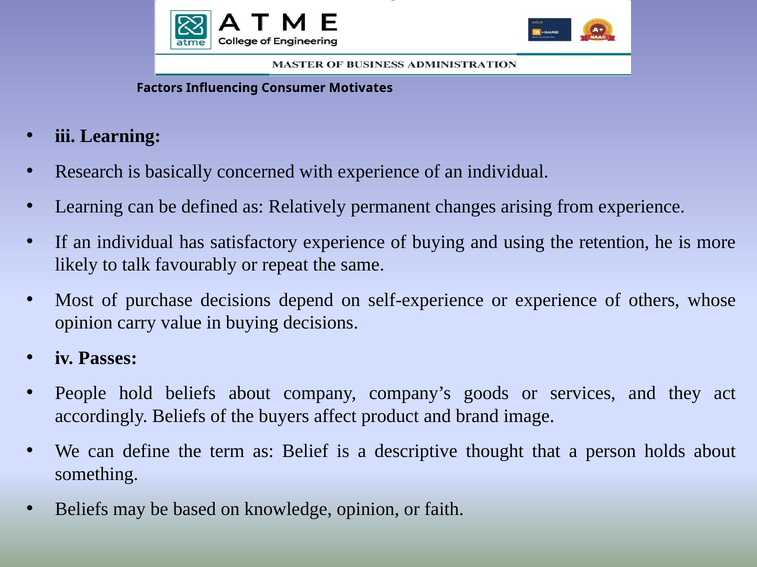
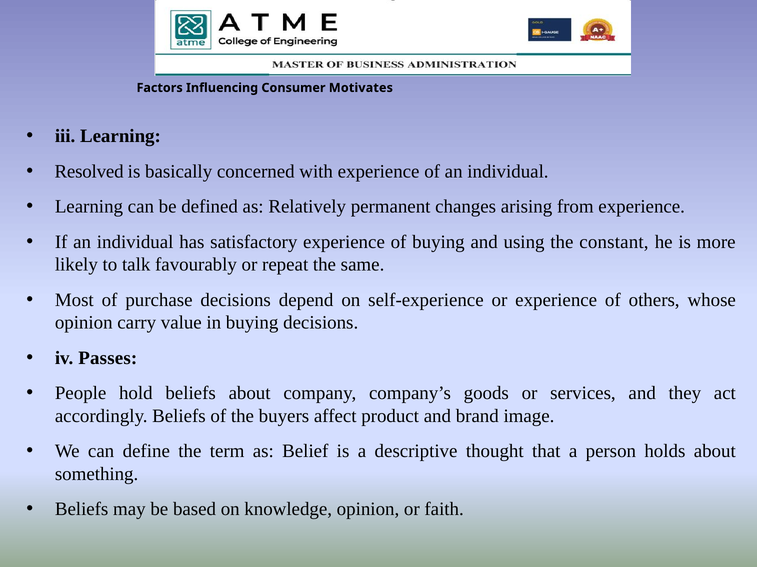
Research: Research -> Resolved (89, 172)
retention: retention -> constant (614, 242)
